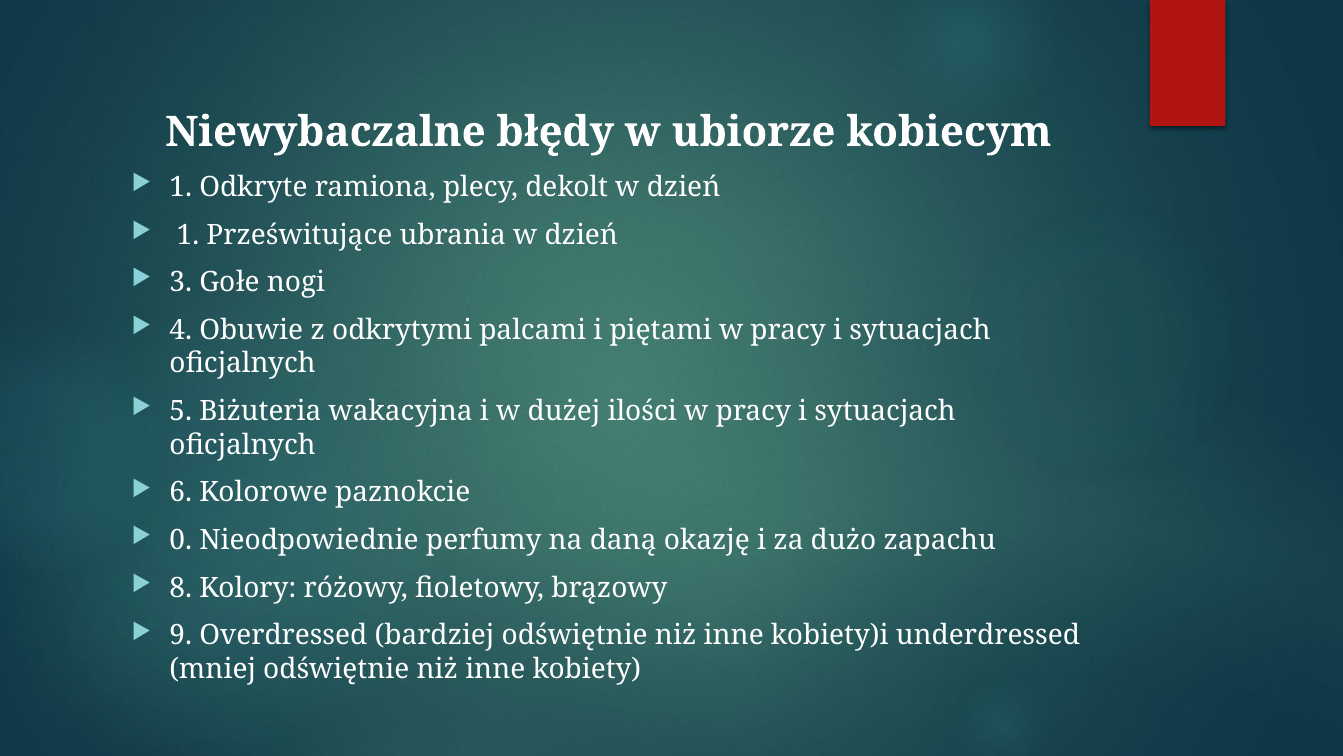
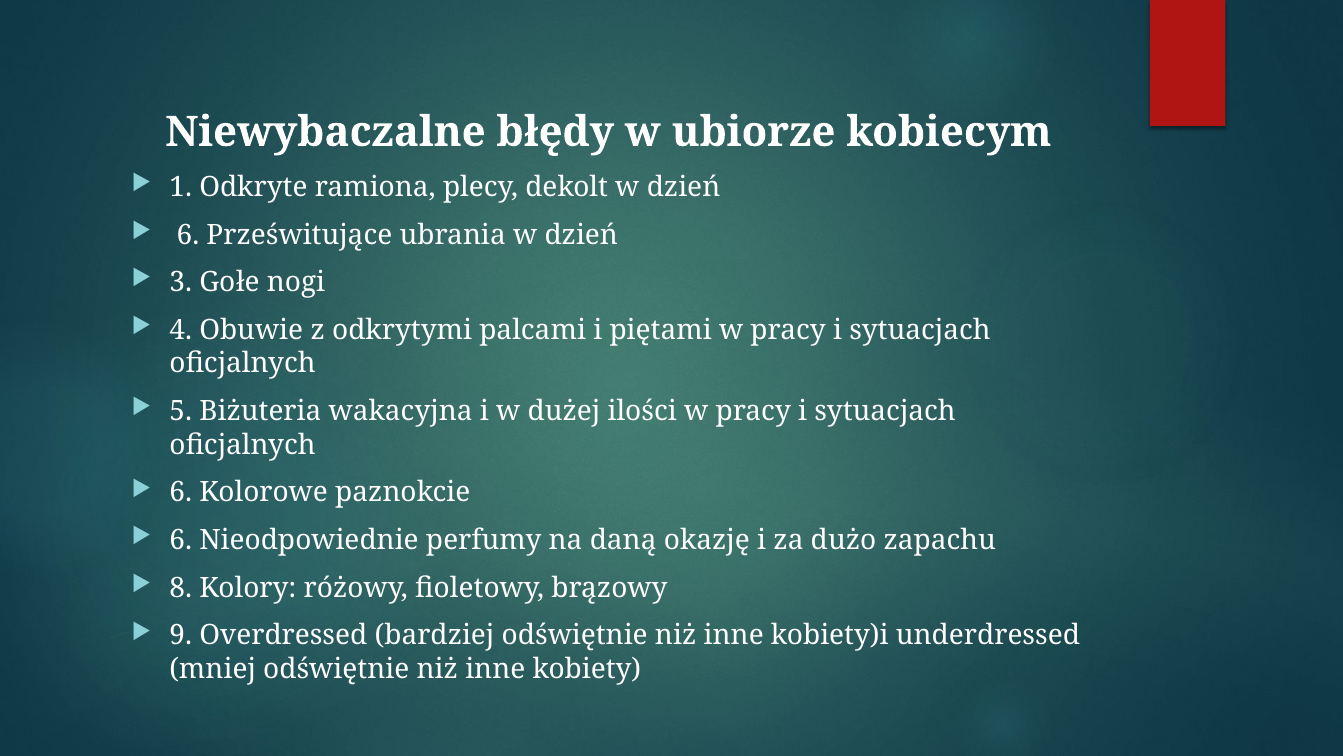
1: 1 -> 6 (188, 235)
0: 0 -> 6 (181, 540)
